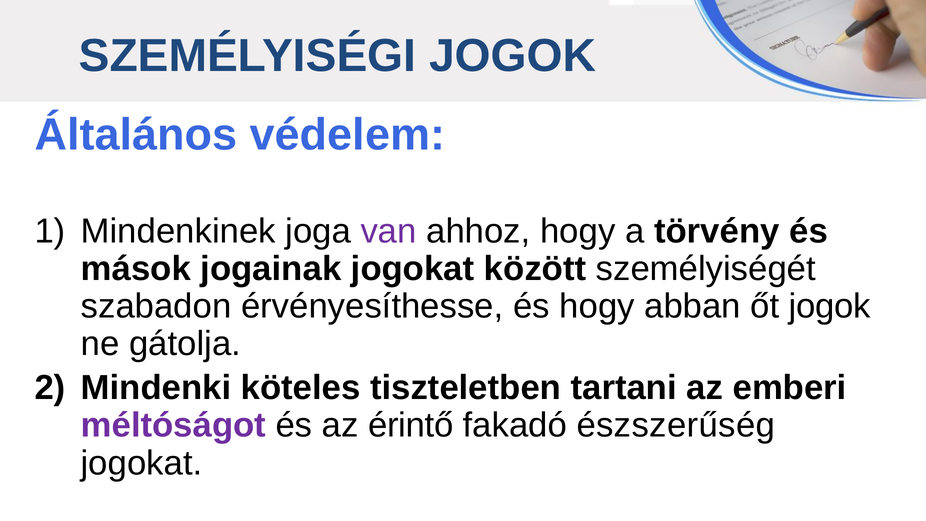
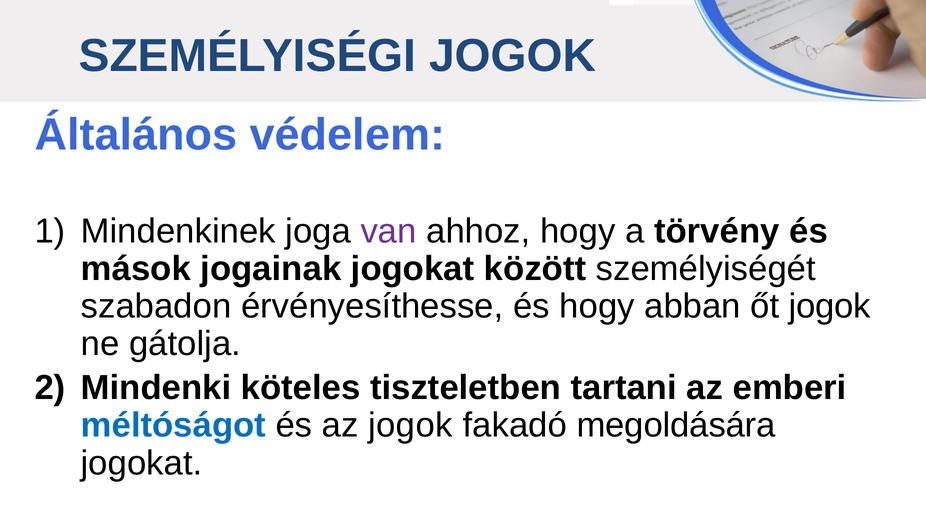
méltóságot colour: purple -> blue (173, 425)
az érintő: érintő -> jogok (410, 425)
észszerűség: észszerűség -> megoldására (676, 425)
